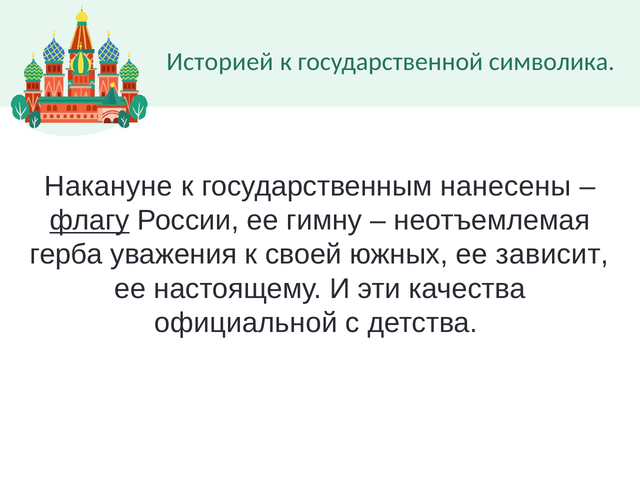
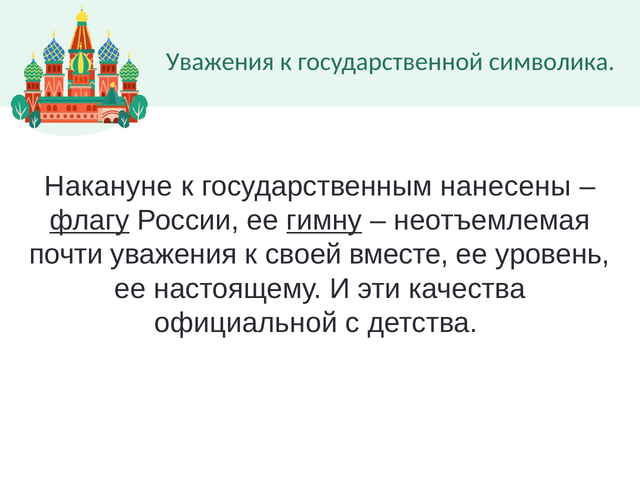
Историей: Историей -> Уважения (220, 62)
гимну underline: none -> present (324, 220)
герба: герба -> почти (66, 255)
южных: южных -> вместе (399, 255)
зависит: зависит -> уровень (553, 255)
